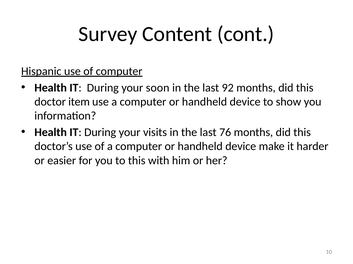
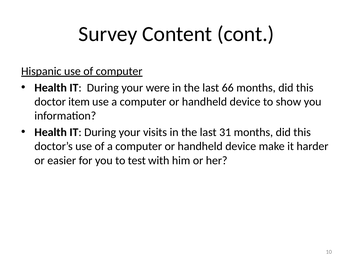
soon: soon -> were (158, 88)
92: 92 -> 66 (228, 88)
76: 76 -> 31 (225, 133)
to this: this -> test (137, 161)
